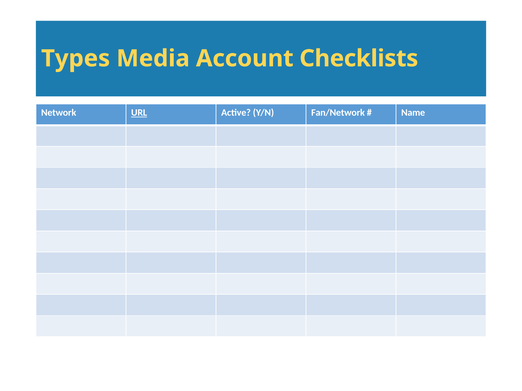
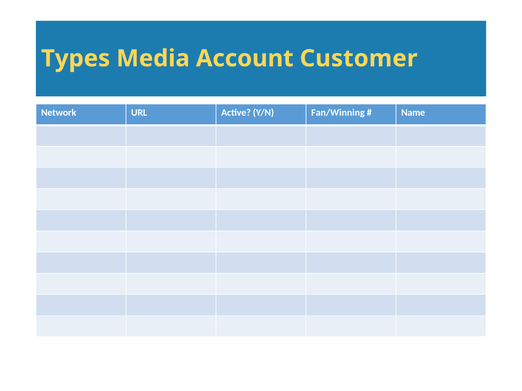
Checklists: Checklists -> Customer (359, 59)
URL underline: present -> none (139, 113)
Fan/Network: Fan/Network -> Fan/Winning (338, 113)
